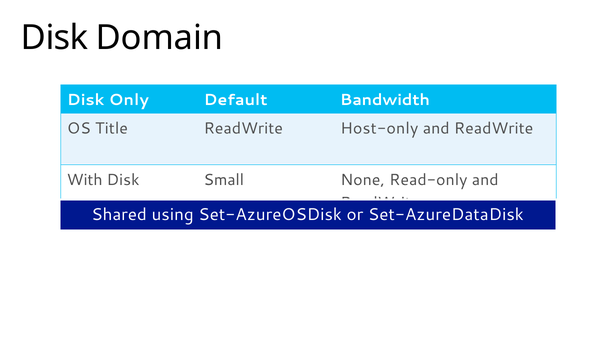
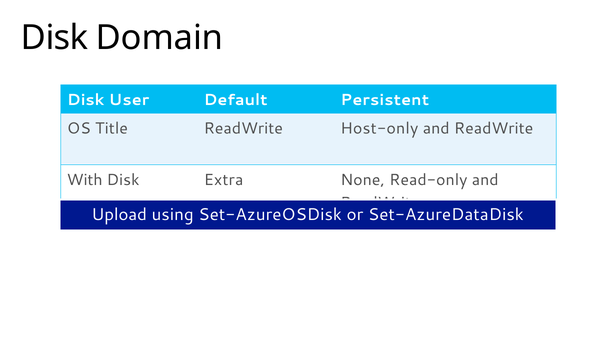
Only: Only -> User (129, 100)
Bandwidth: Bandwidth -> Persistent (385, 100)
Small: Small -> Extra (224, 180)
Shared: Shared -> Upload (119, 215)
